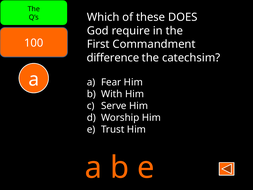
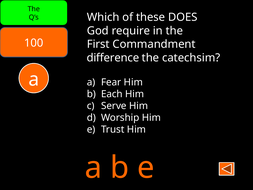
With: With -> Each (112, 94)
